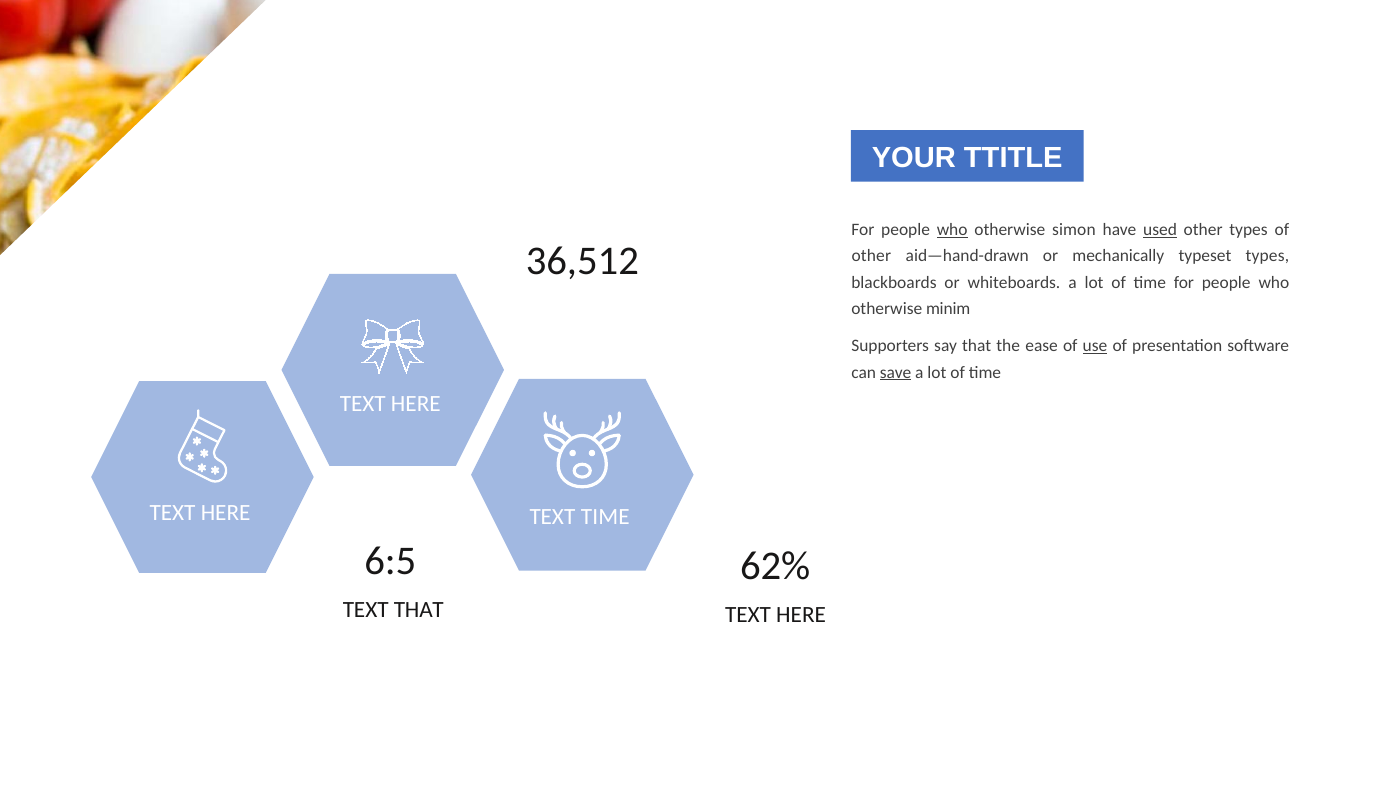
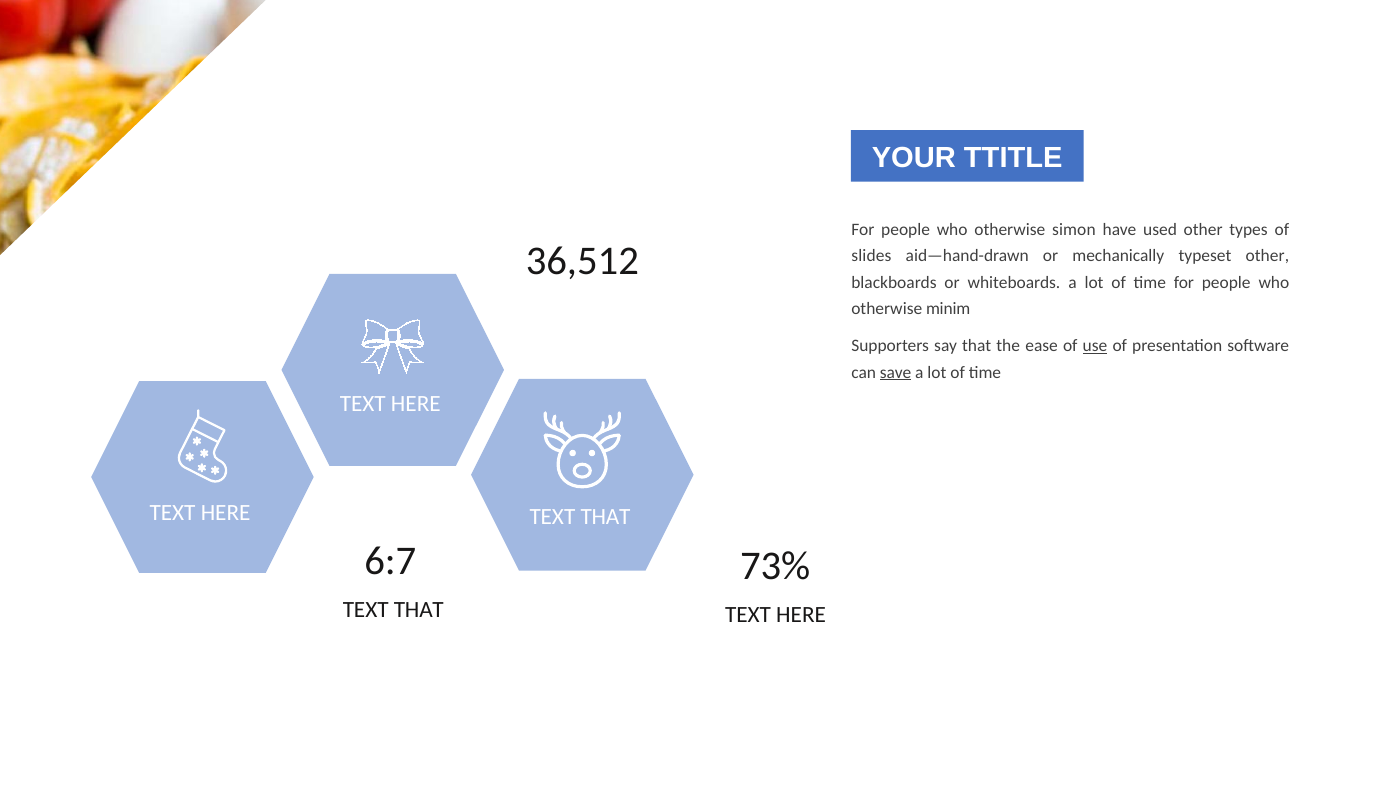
who underline: present -> none (952, 230)
used underline: present -> none (1160, 230)
other: other -> slides (871, 256)
typeset types: types -> other (1267, 256)
TIME: TIME -> THAT (606, 517)
6:5: 6:5 -> 6:7 (390, 561)
62%: 62% -> 73% (775, 566)
